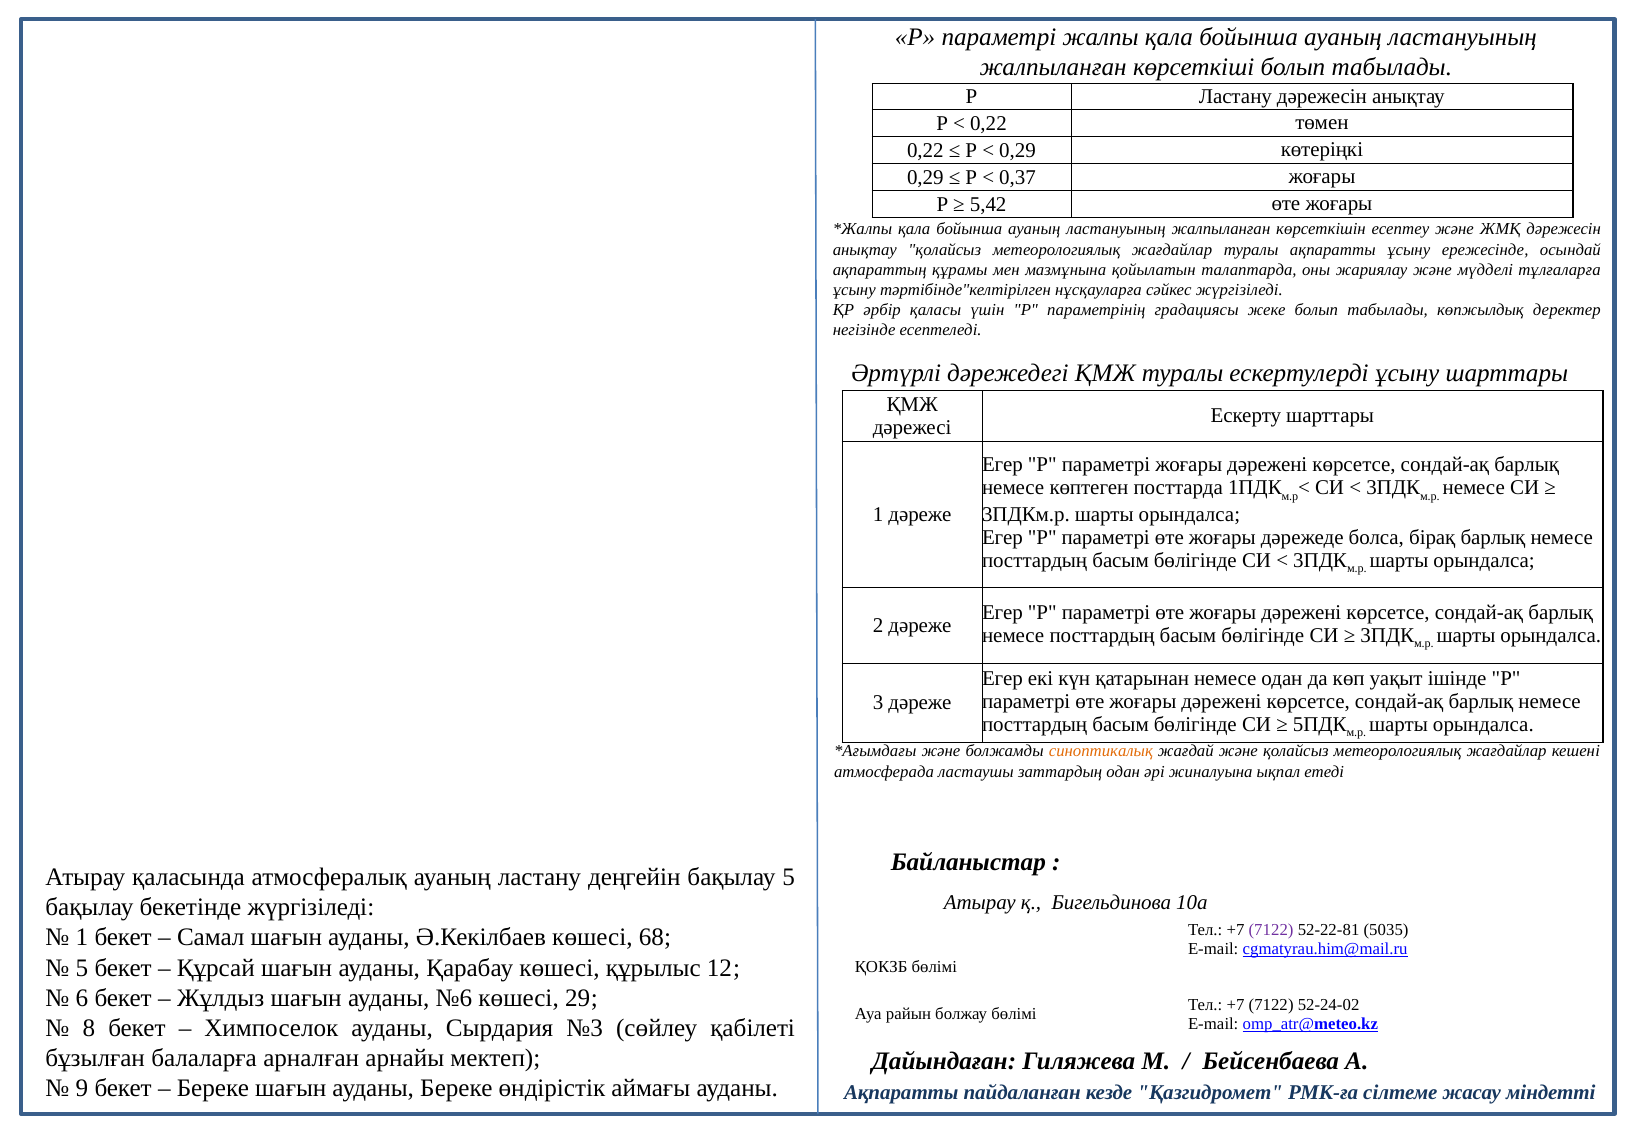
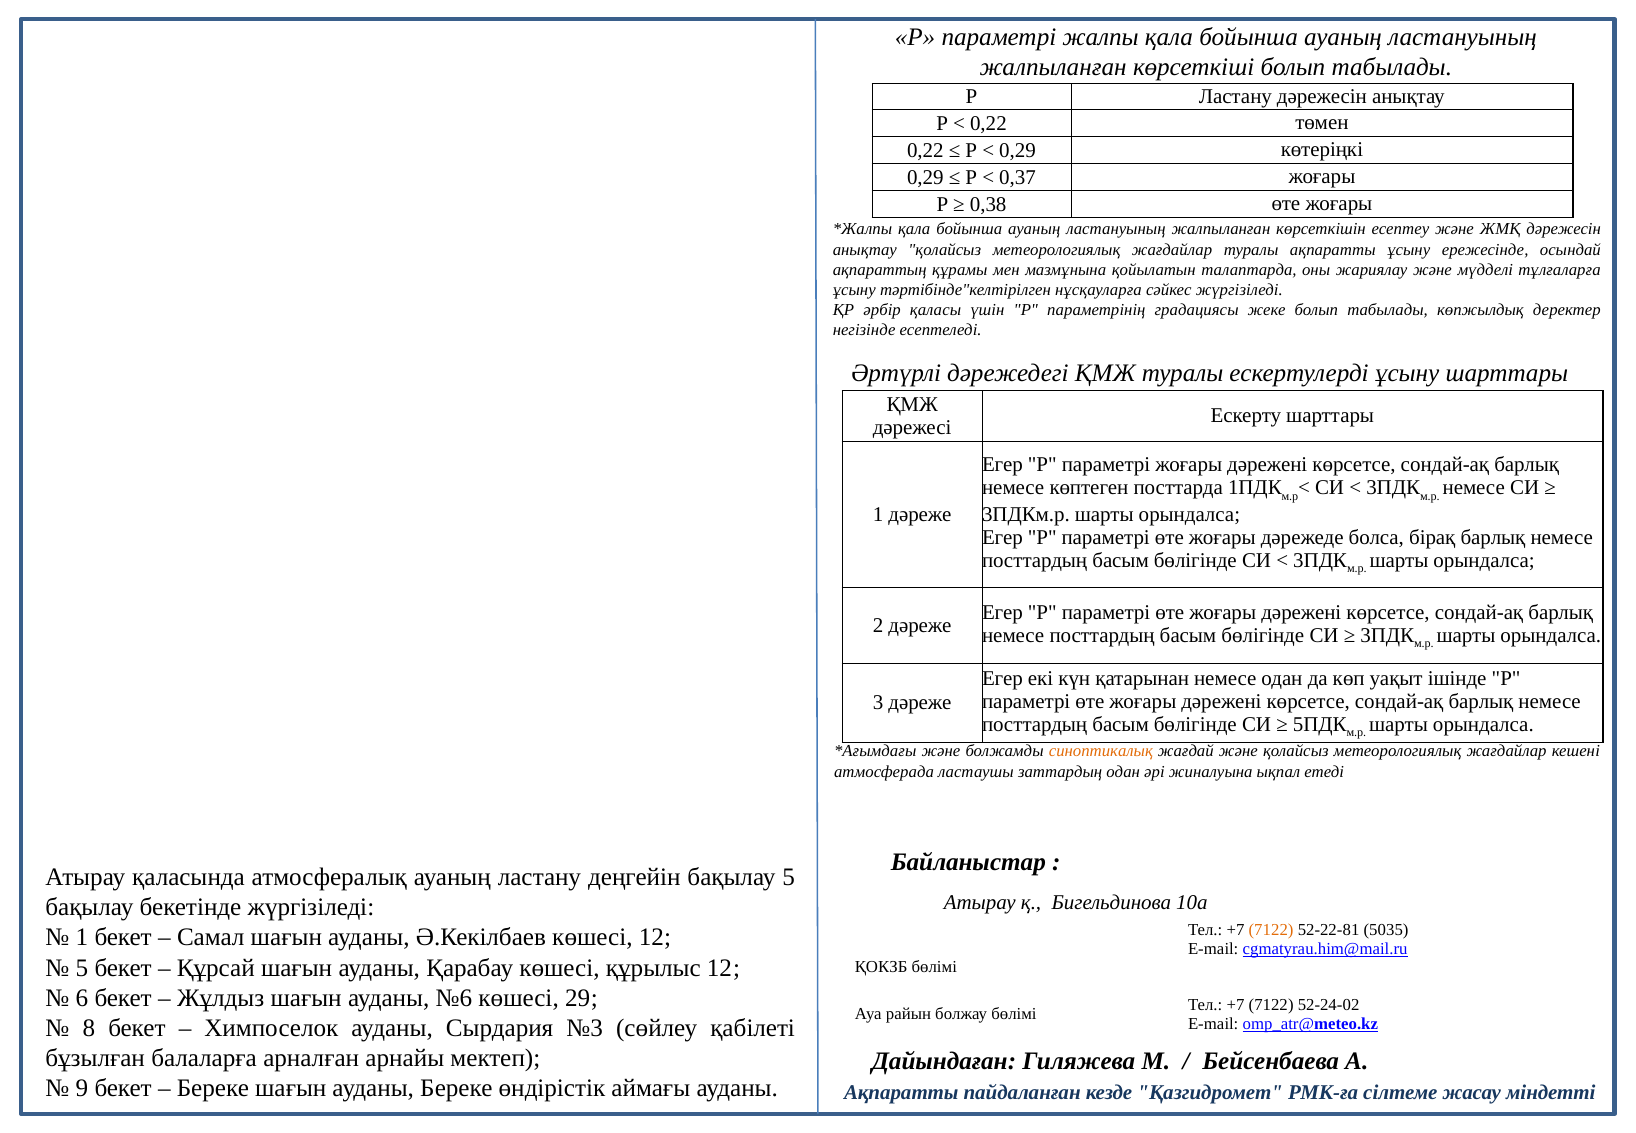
5,42: 5,42 -> 0,38 (988, 205)
7122 colour: purple -> orange (1271, 930)
көшесі 68: 68 -> 12 (655, 937)
